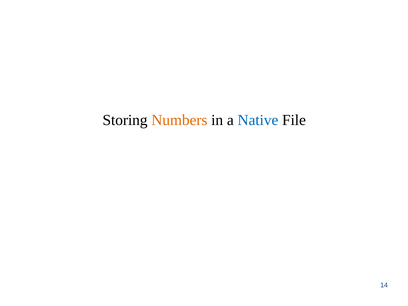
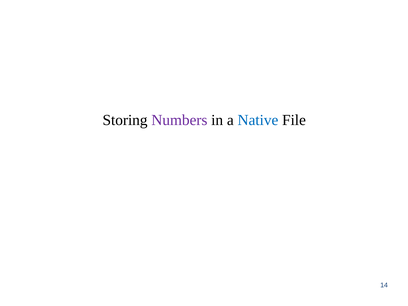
Numbers colour: orange -> purple (179, 120)
